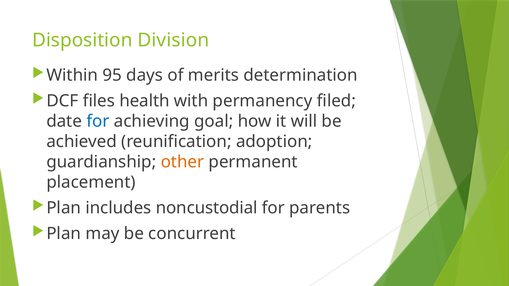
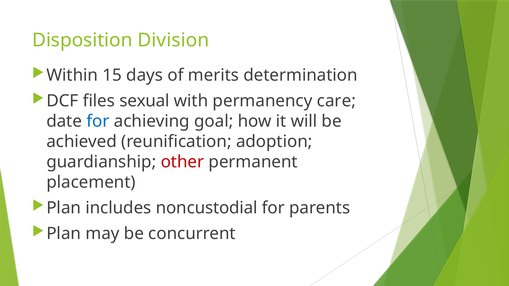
95: 95 -> 15 (112, 75)
health: health -> sexual (145, 101)
filed: filed -> care (336, 101)
other colour: orange -> red (182, 162)
